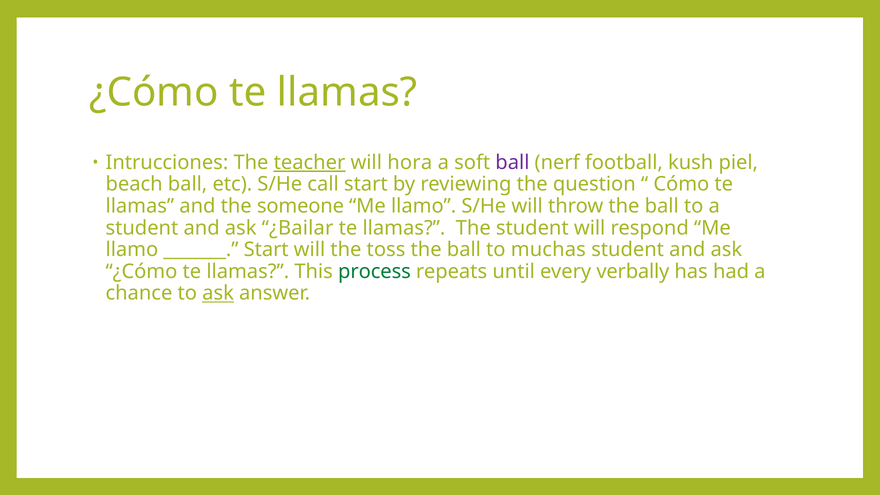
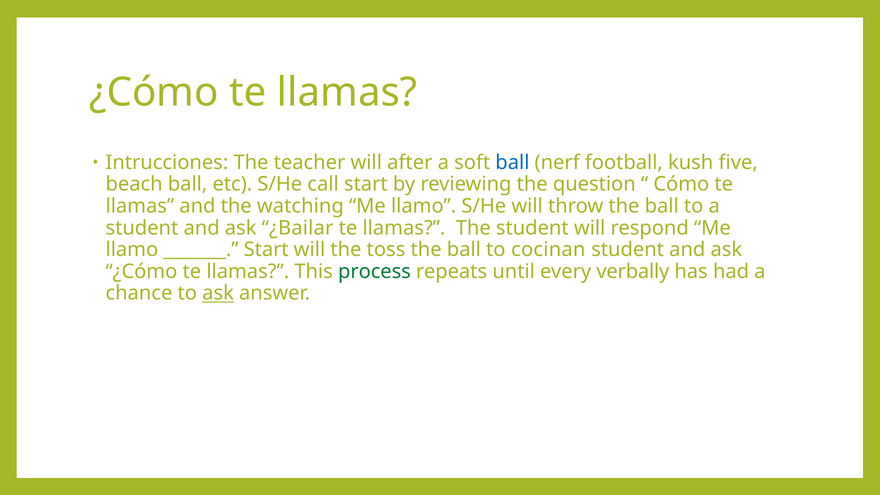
teacher underline: present -> none (310, 163)
hora: hora -> after (410, 163)
ball colour: purple -> blue (512, 163)
piel: piel -> five (738, 163)
someone: someone -> watching (300, 206)
muchas: muchas -> cocinan (548, 250)
